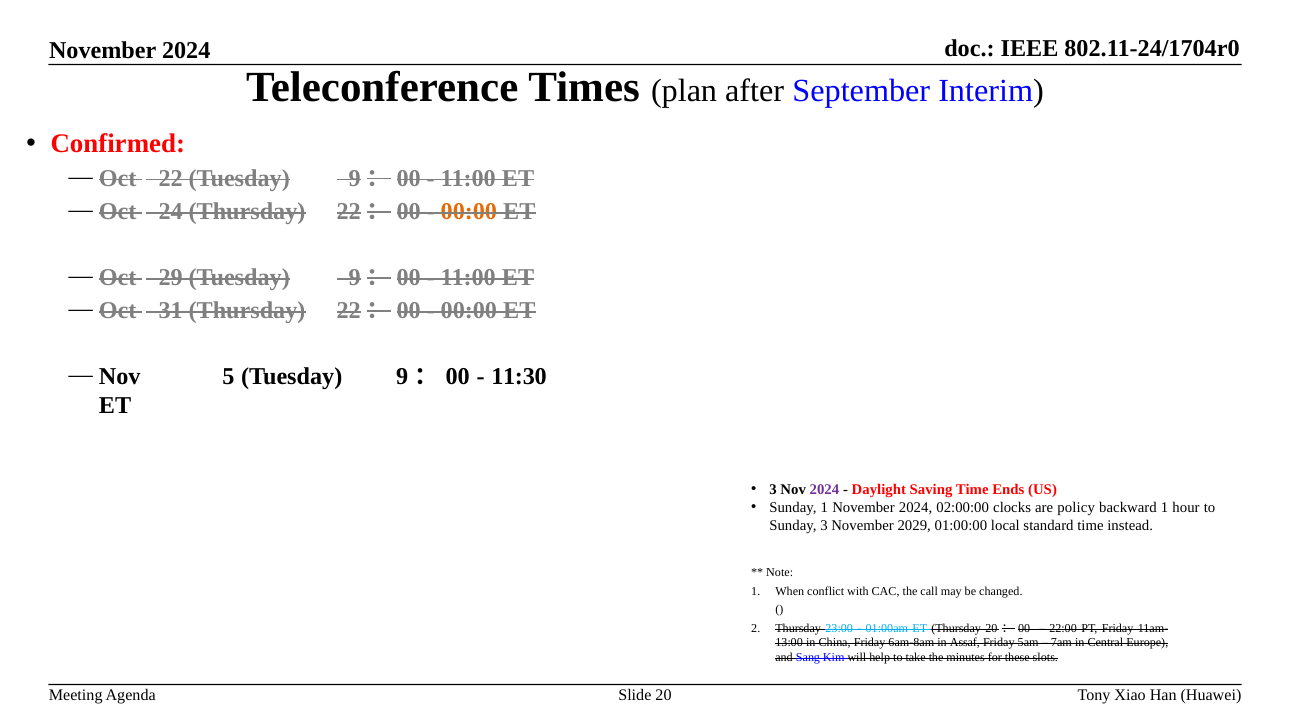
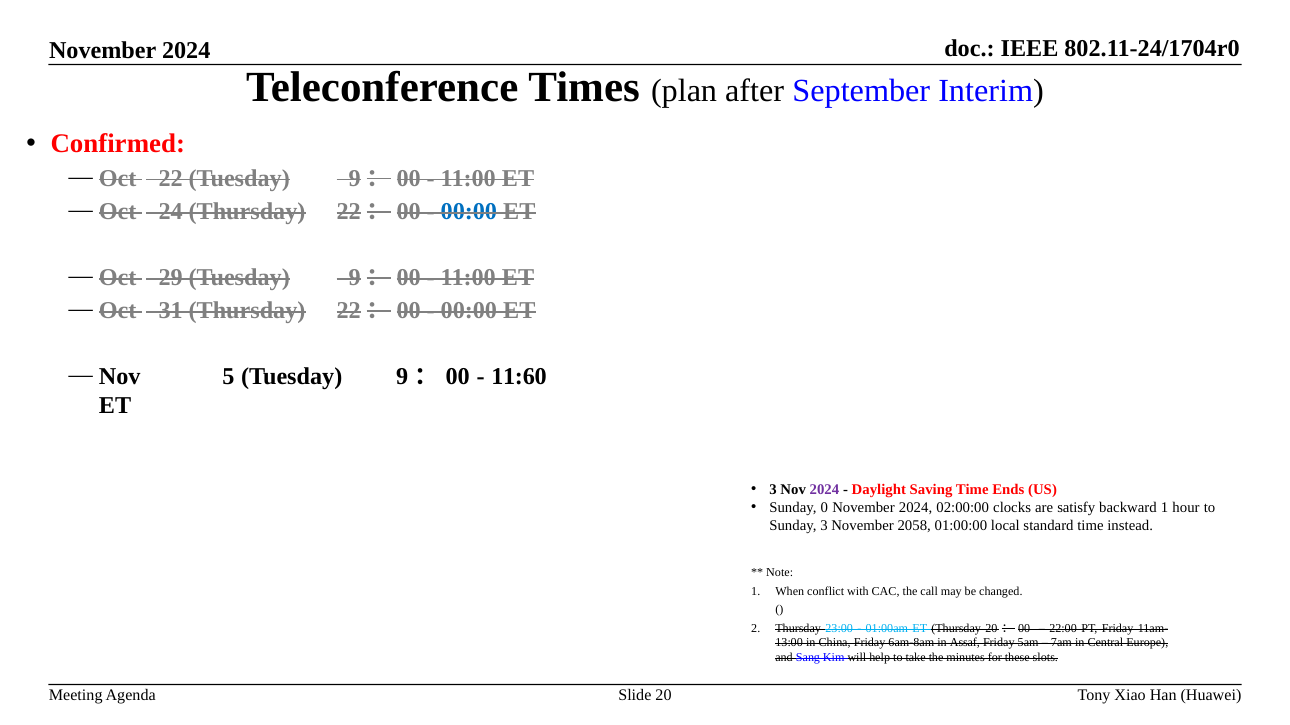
00:00 colour: orange -> blue (469, 211)
11:30: 11:30 -> 11:60 (519, 377)
Sunday 1: 1 -> 0 (824, 508)
policy: policy -> satisfy (1076, 508)
2029: 2029 -> 2058 (914, 526)
